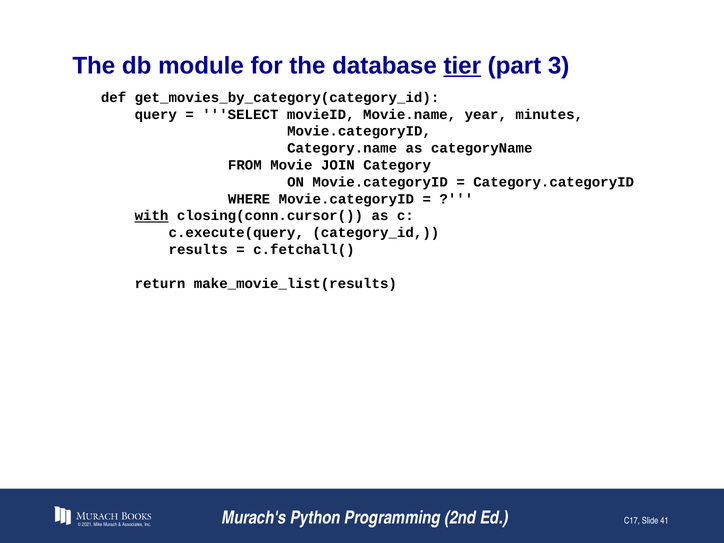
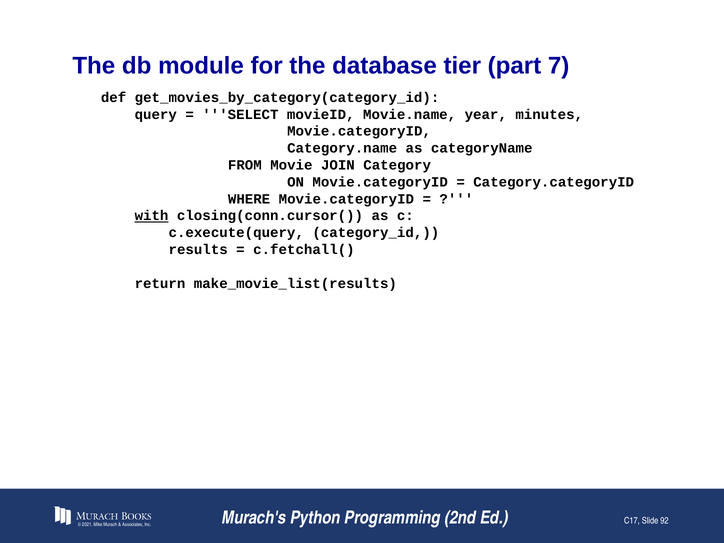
tier underline: present -> none (462, 66)
3: 3 -> 7 (559, 66)
41: 41 -> 92 (664, 521)
